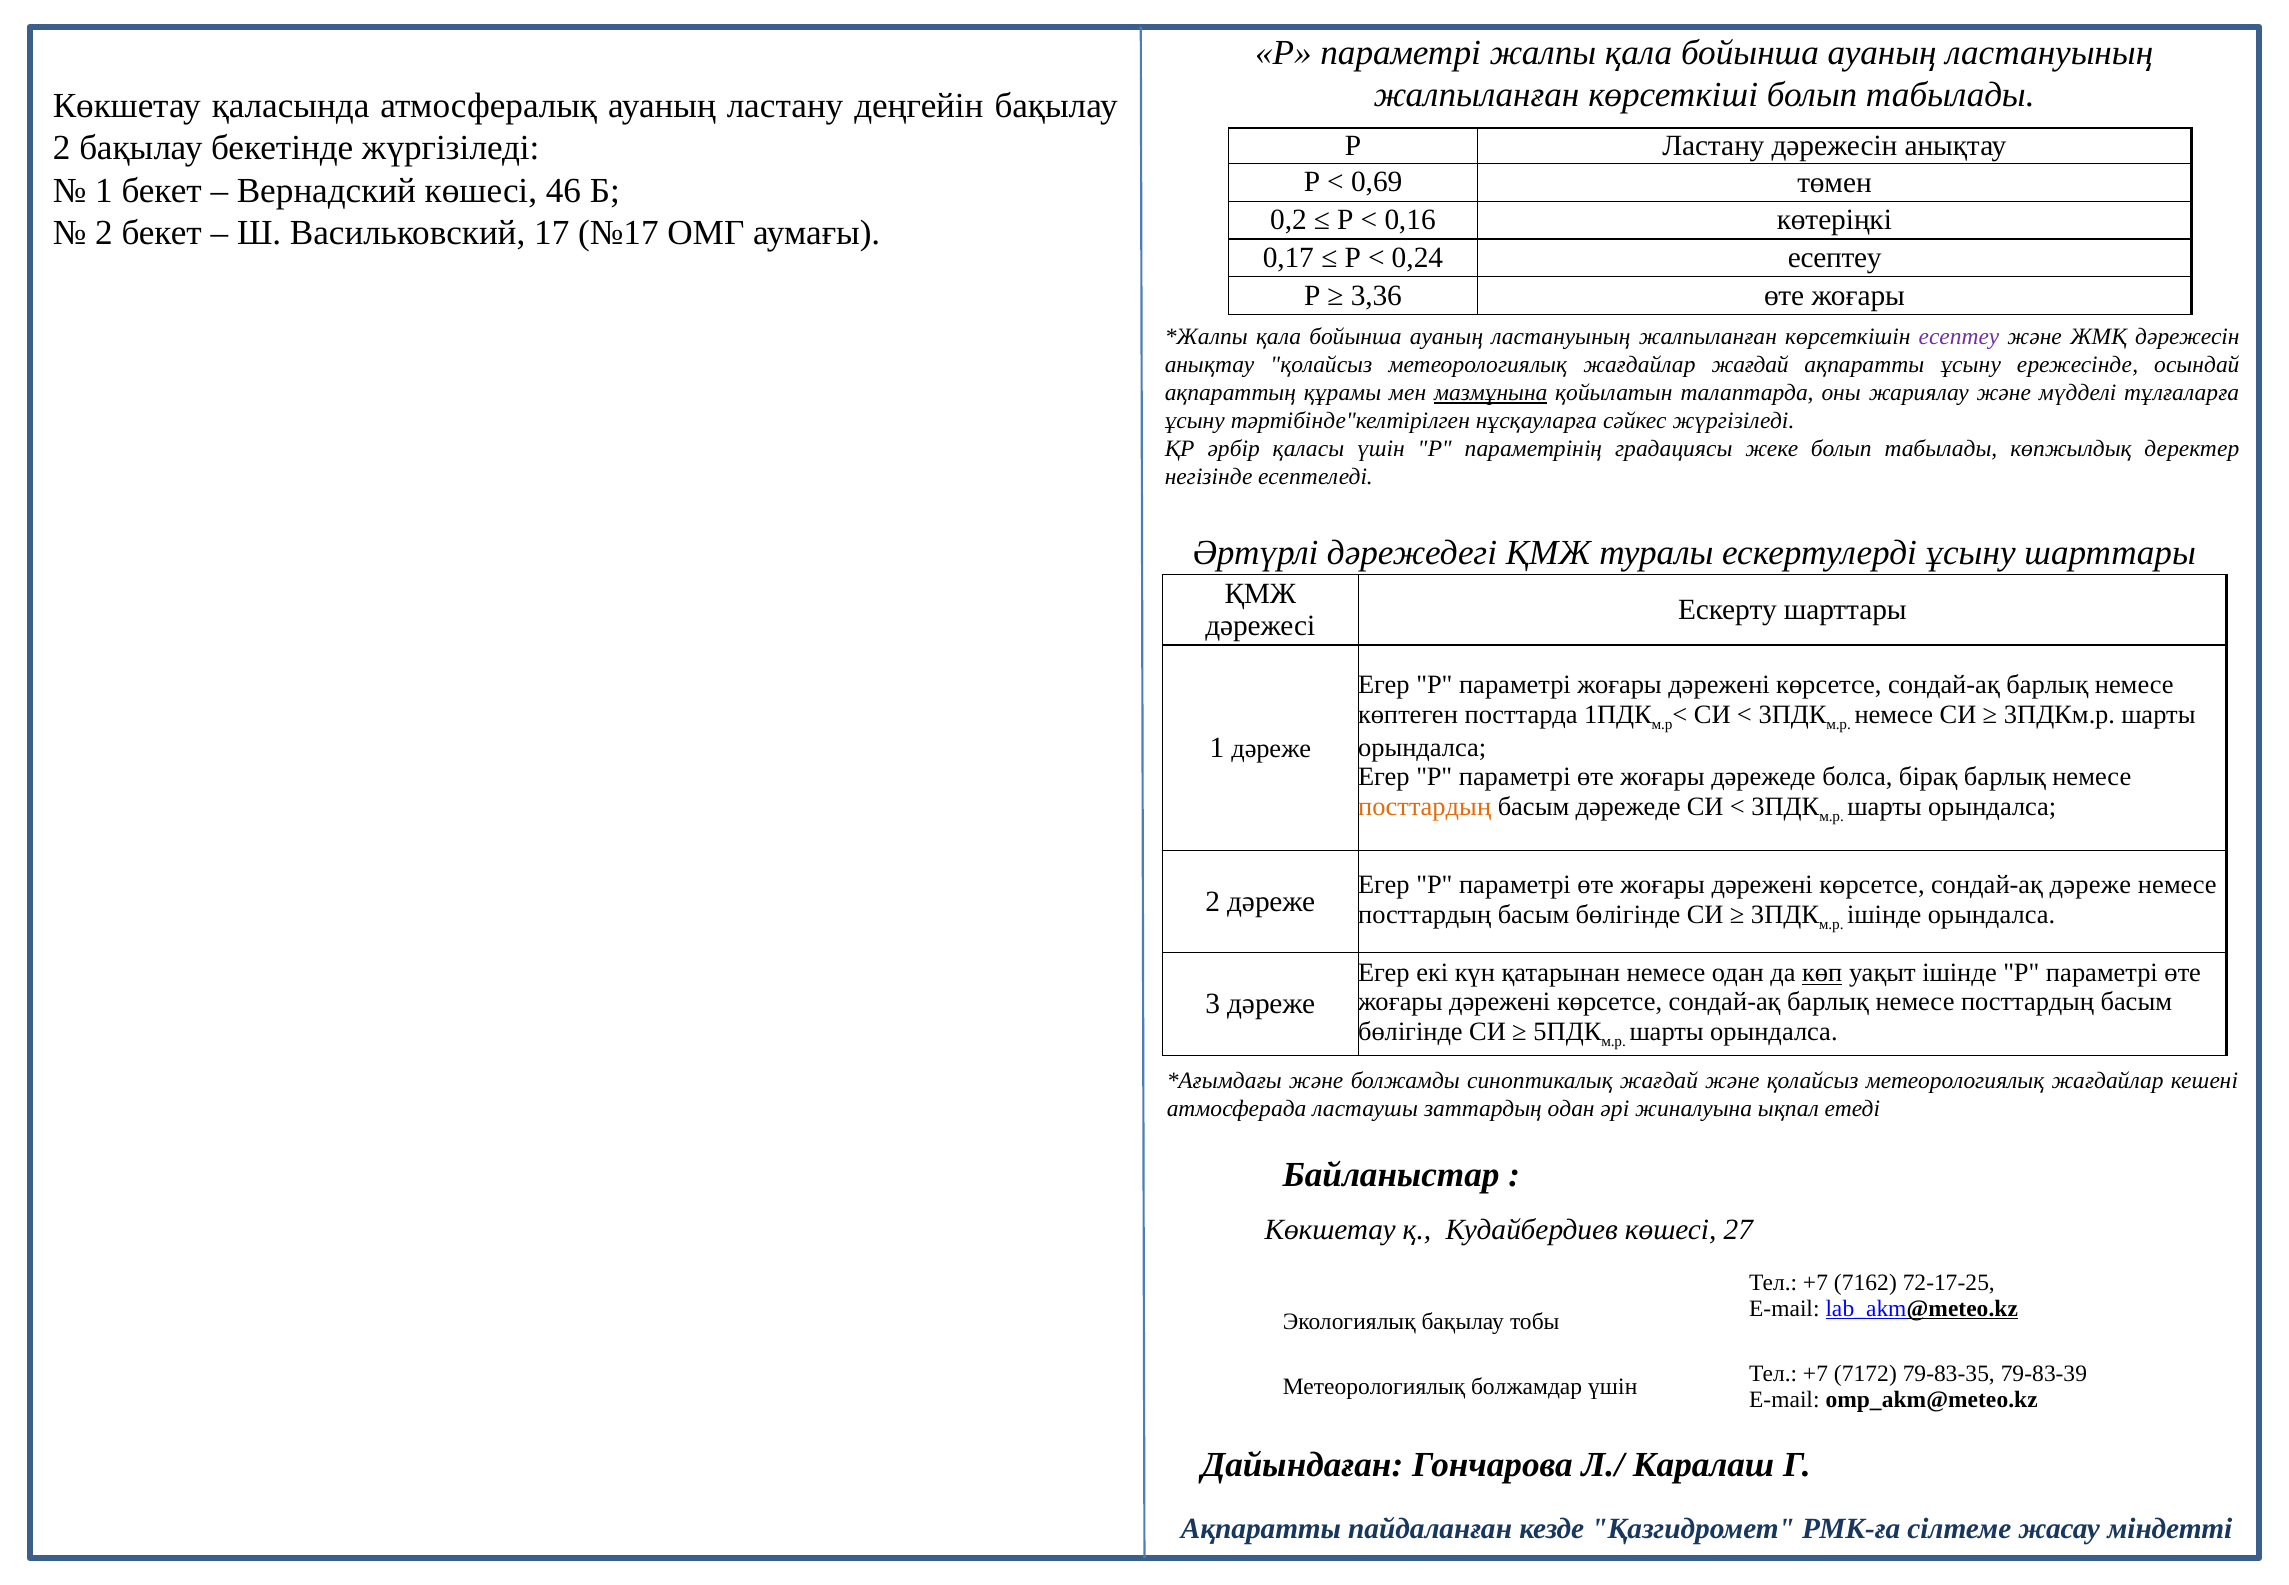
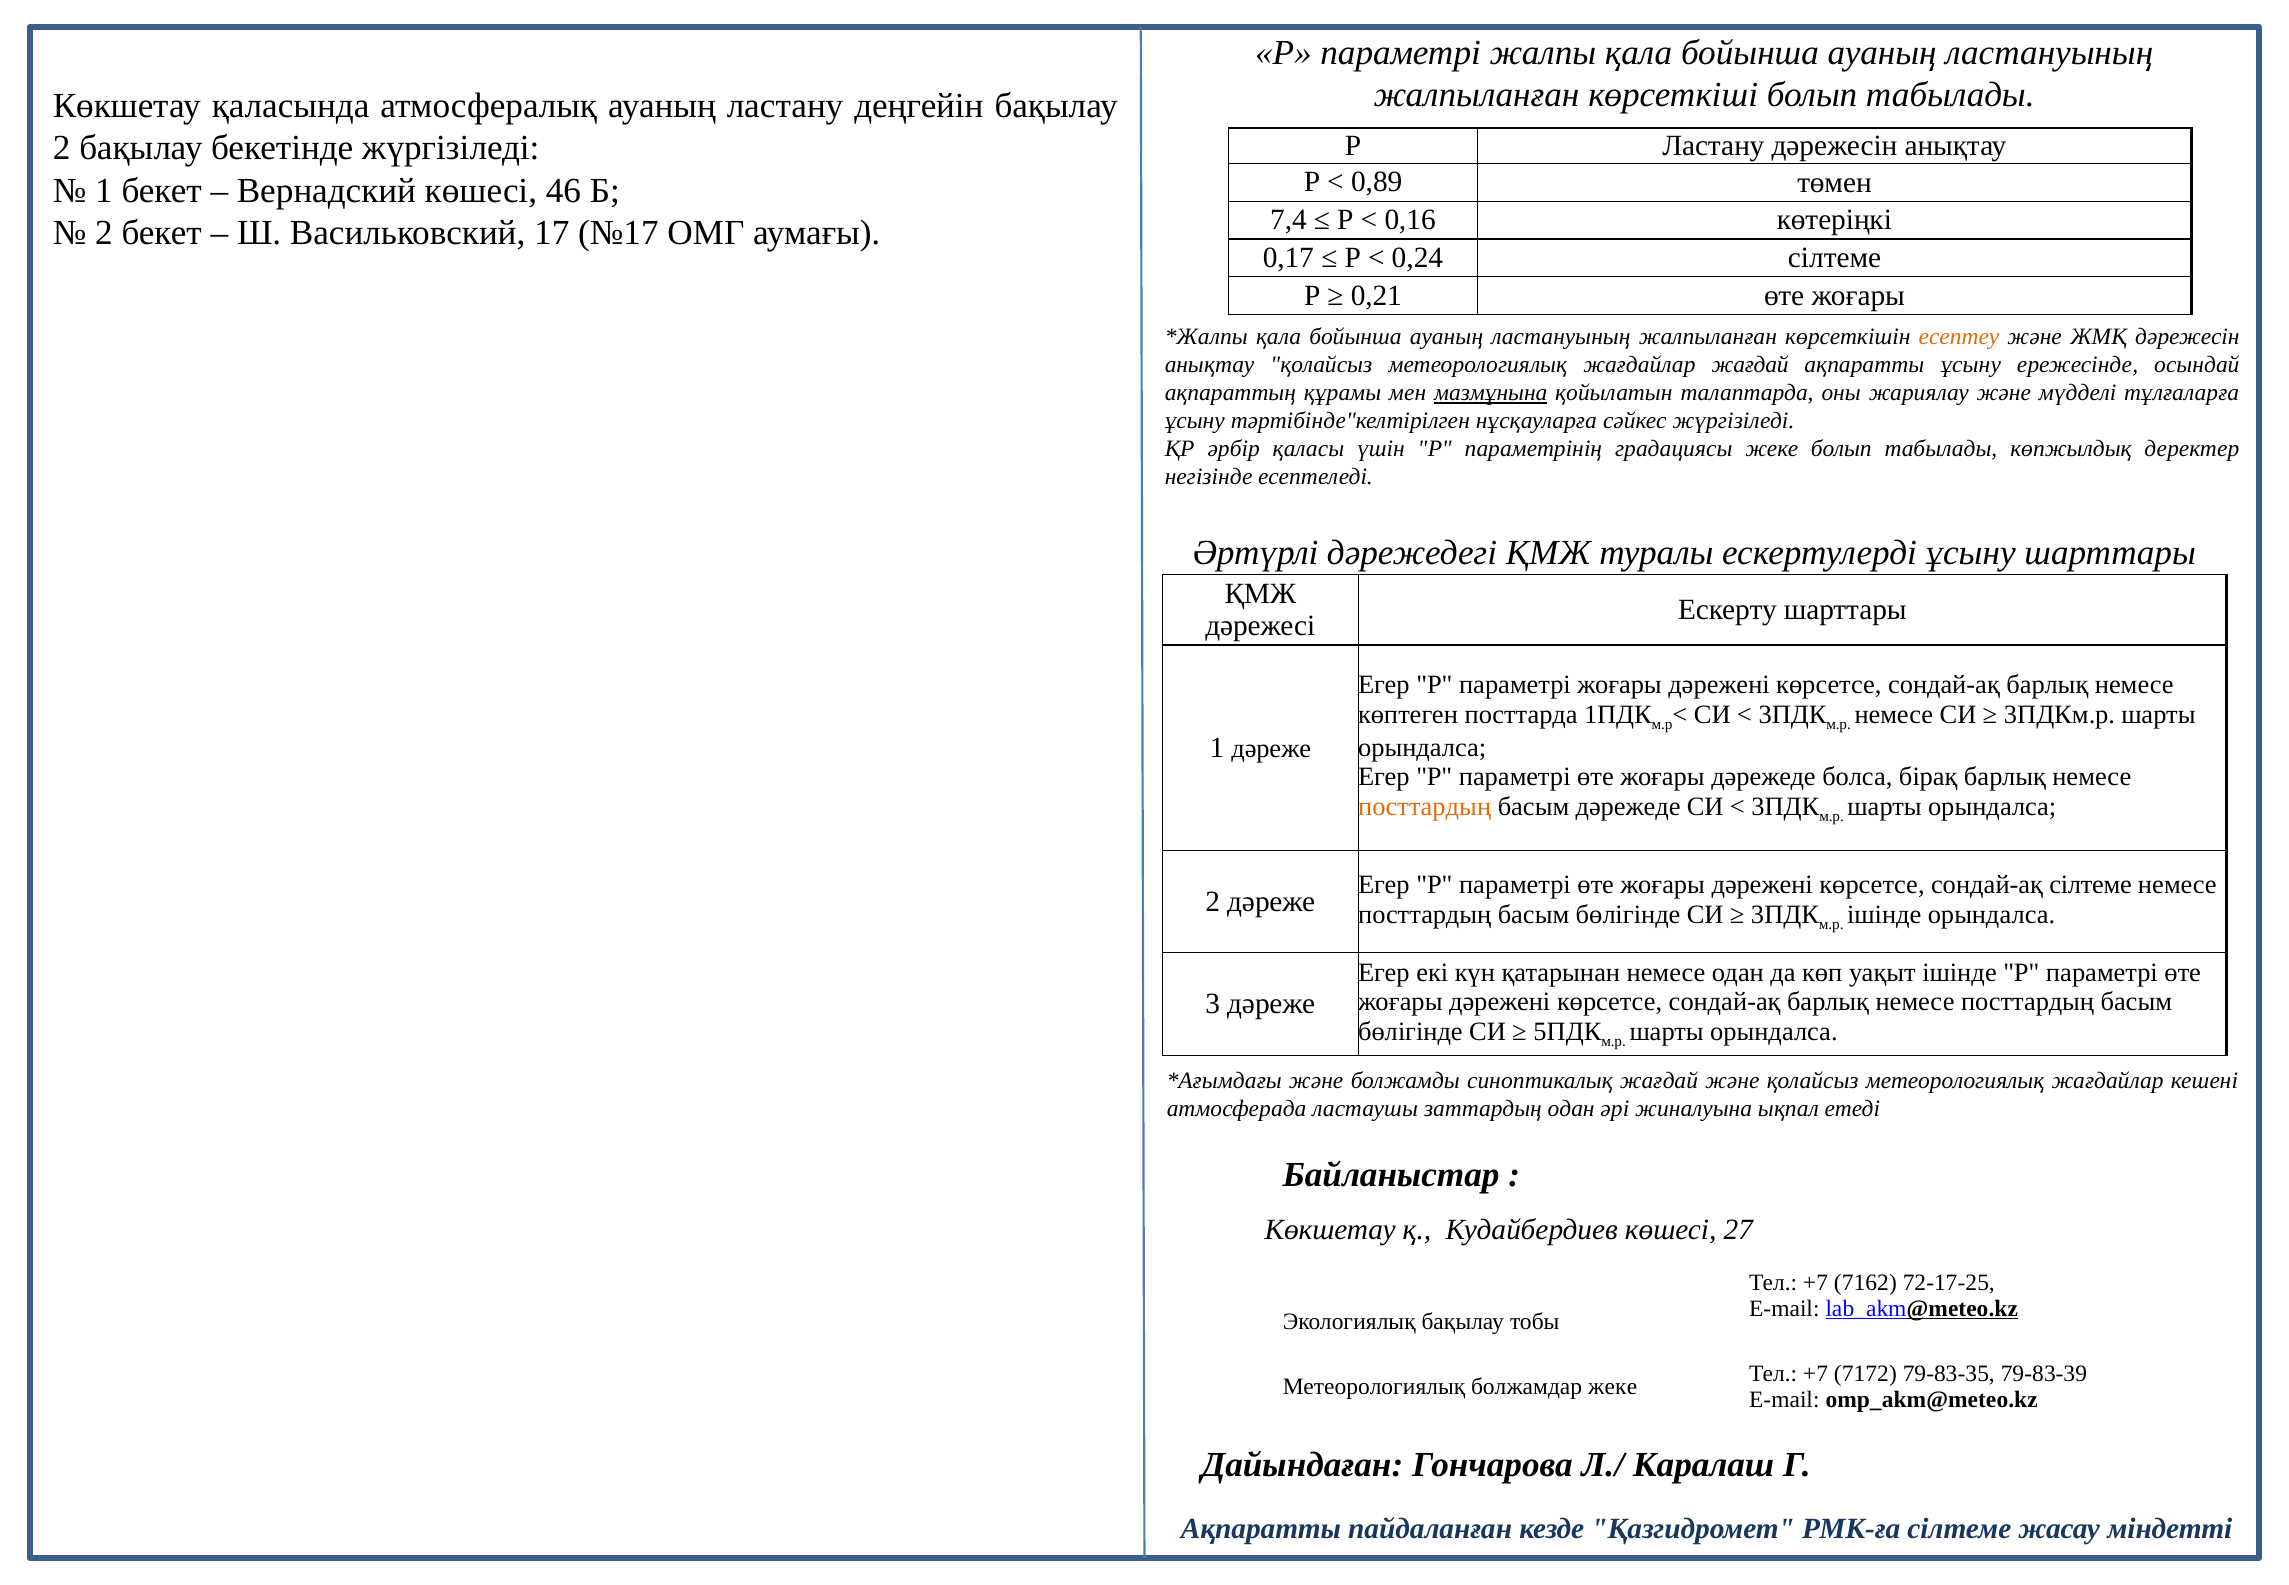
0,69: 0,69 -> 0,89 (1377, 182)
0,2: 0,2 -> 7,4 (1289, 220)
0,24 есептеу: есептеу -> сілтеме (1835, 258)
3,36: 3,36 -> 0,21 (1376, 295)
есептеу colour: purple -> orange (1959, 336)
сондай-ақ дәреже: дәреже -> сілтеме (2091, 885)
көп underline: present -> none (1822, 973)
болжамдар үшін: үшін -> жеке (1613, 1387)
